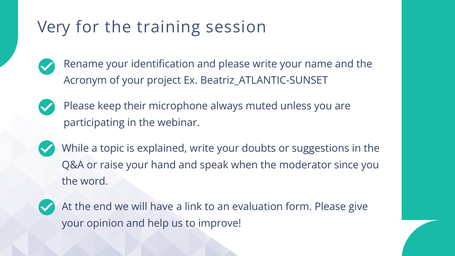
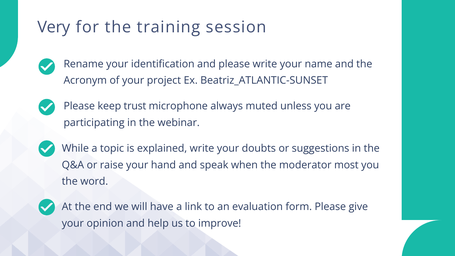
their: their -> trust (135, 106)
since: since -> most (346, 165)
